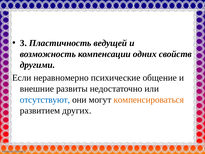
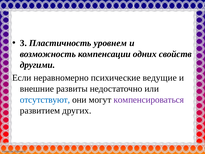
ведущей: ведущей -> уровнем (110, 43)
общение: общение -> ведущие (160, 78)
компенсироваться colour: orange -> purple (149, 99)
